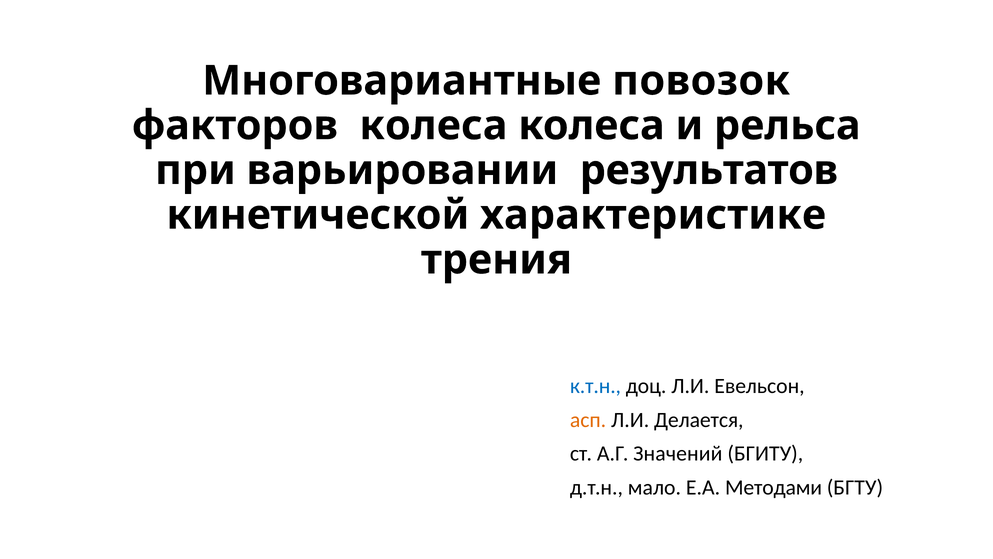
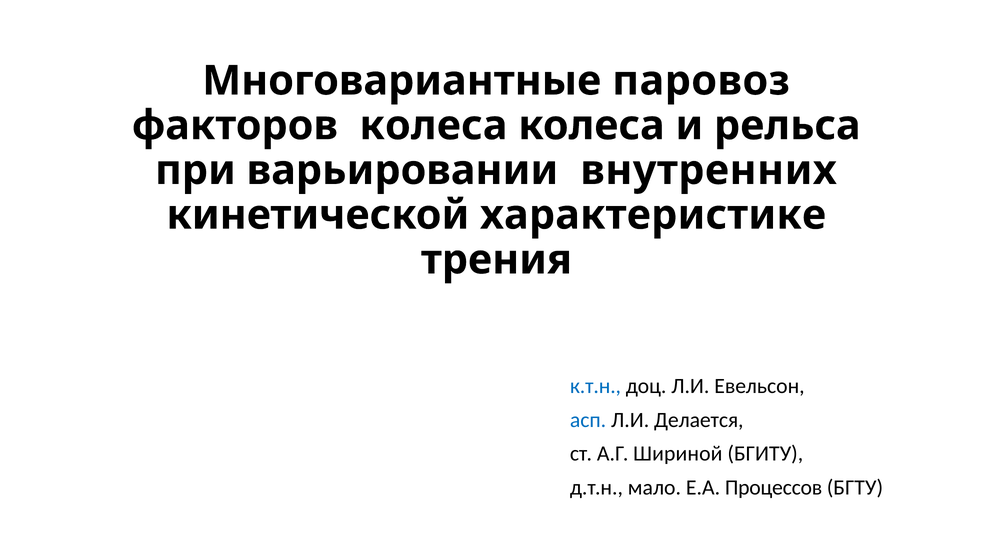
повозок: повозок -> паровоз (701, 81)
результатов: результатов -> внутренних (708, 170)
асп colour: orange -> blue (588, 420)
Значений: Значений -> Шириной (678, 453)
Методами: Методами -> Процессов (774, 487)
